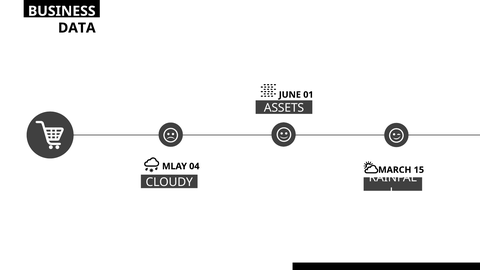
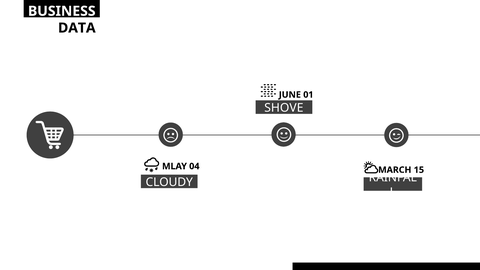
ASSETS: ASSETS -> SHOVE (284, 108)
